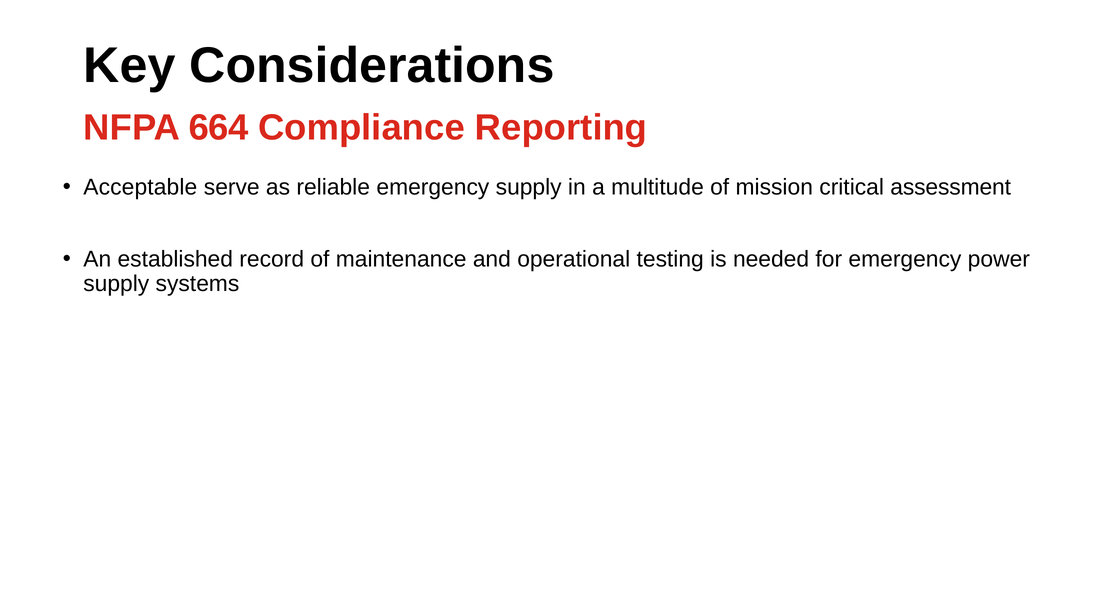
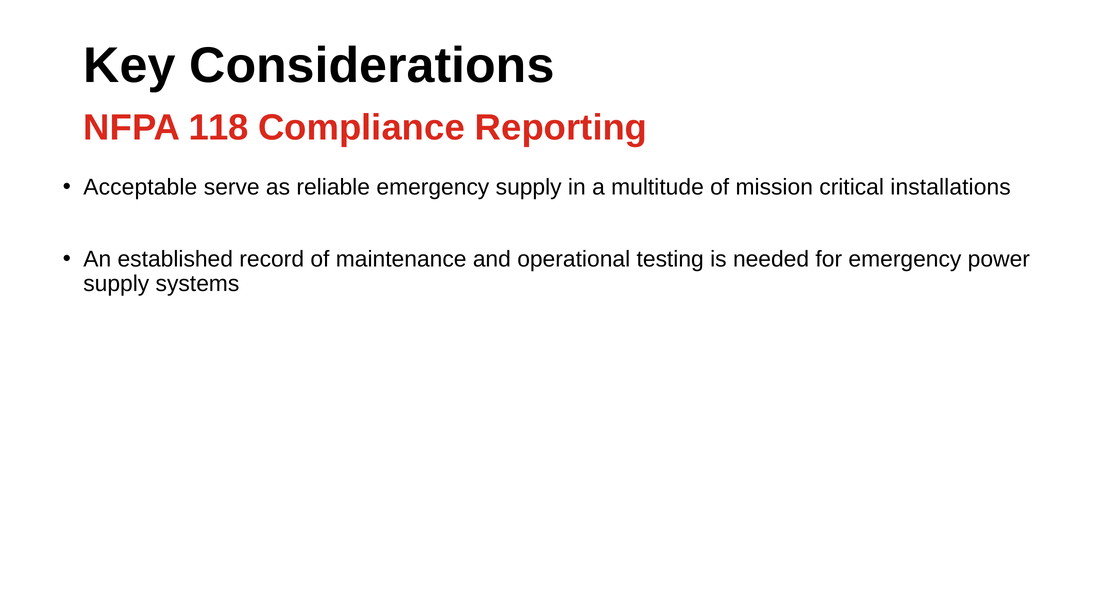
664: 664 -> 118 (219, 128)
assessment: assessment -> installations (951, 187)
